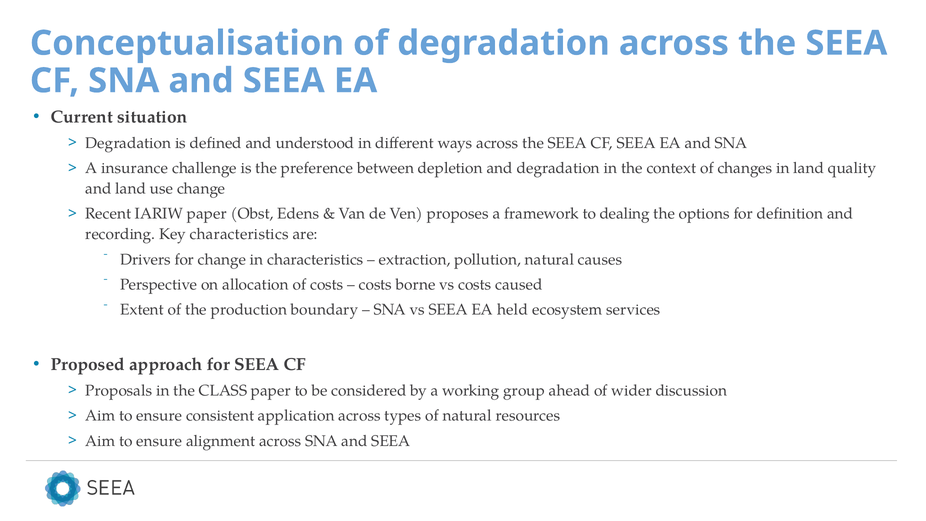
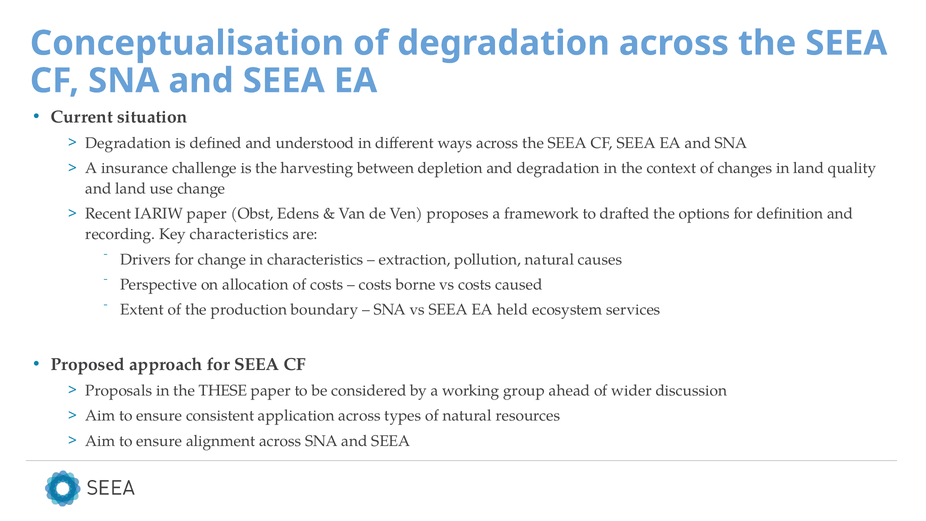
preference: preference -> harvesting (317, 168)
dealing: dealing -> drafted (625, 214)
CLASS: CLASS -> THESE (223, 390)
